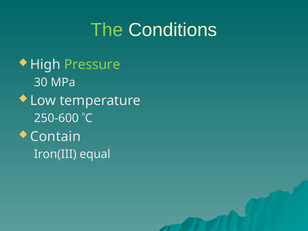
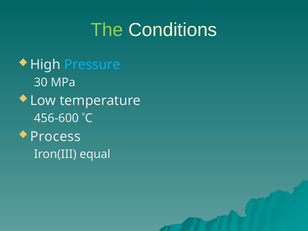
Pressure colour: light green -> light blue (92, 65)
250-600: 250-600 -> 456-600 (56, 118)
Contain: Contain -> Process (55, 137)
